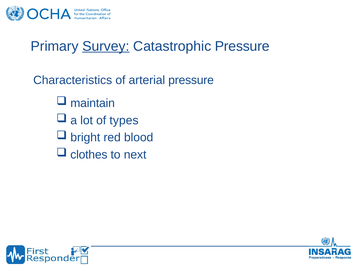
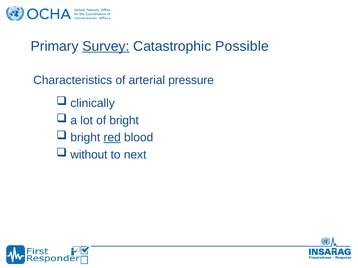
Catastrophic Pressure: Pressure -> Possible (242, 46)
maintain: maintain -> clinically (93, 103)
of types: types -> bright (124, 121)
red underline: none -> present (112, 138)
clothes: clothes -> without (89, 155)
